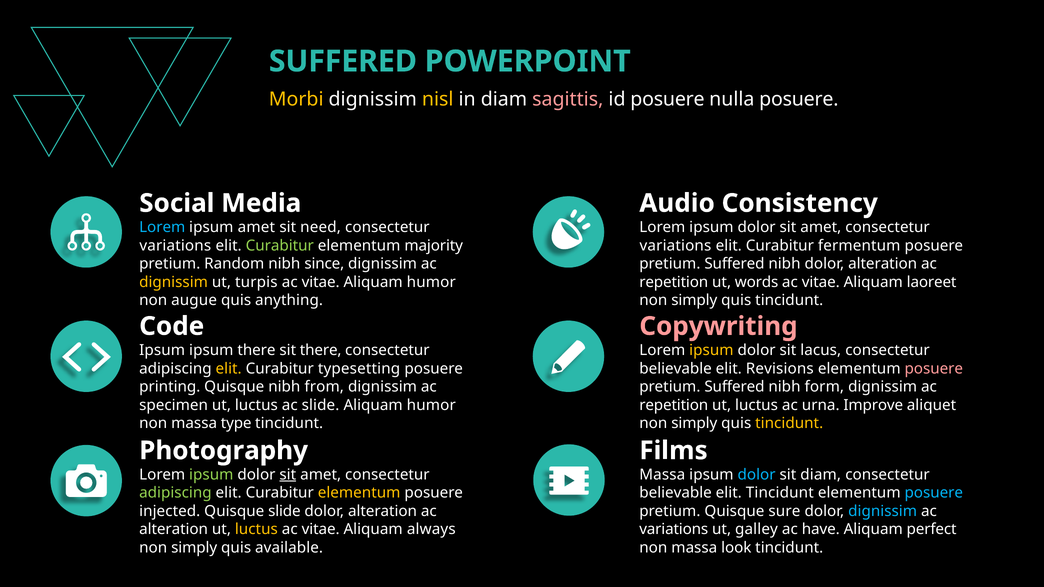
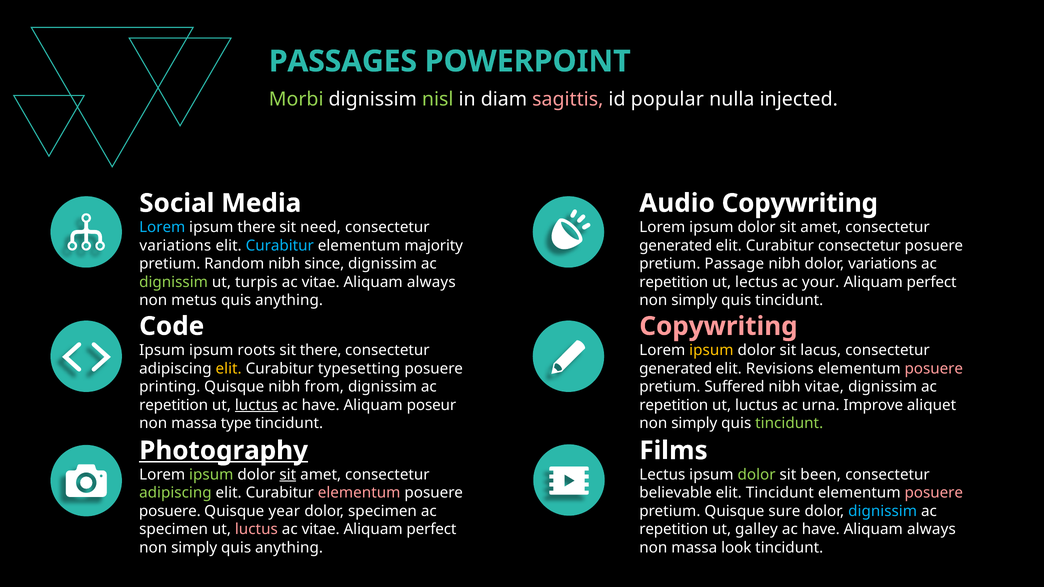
SUFFERED: SUFFERED -> PASSAGES (343, 61)
Morbi colour: yellow -> light green (296, 99)
nisl colour: yellow -> light green (438, 99)
id posuere: posuere -> popular (667, 99)
nulla posuere: posuere -> injected (799, 99)
Audio Consistency: Consistency -> Copywriting (800, 203)
ipsum amet: amet -> there (256, 227)
Curabitur colour: light green -> light blue (280, 246)
variations: variations -> generated (676, 246)
Curabitur fermentum: fermentum -> consectetur (859, 246)
Suffered: Suffered -> Passage (734, 264)
nibh dolor alteration: alteration -> variations (883, 264)
dignissim colour: yellow -> light green (174, 282)
humor: humor -> always (431, 282)
ut words: words -> lectus (756, 282)
vitae: vitae -> your (821, 282)
laoreet: laoreet -> perfect (932, 282)
augue: augue -> metus (194, 300)
ipsum there: there -> roots (256, 350)
believable: believable -> generated (676, 369)
nibh form: form -> vitae (824, 387)
specimen: specimen -> repetition (174, 405)
luctus underline: none -> present (256, 405)
slide: slide -> have (321, 405)
humor: humor -> poseur (431, 405)
tincidunt colour: yellow -> light green (789, 423)
Photography underline: none -> present (224, 451)
Massa: Massa -> Lectus (662, 475)
dolor colour: light blue -> light green (757, 475)
sit diam: diam -> been (821, 475)
elementum colour: yellow -> pink (359, 493)
posuere colour: light blue -> pink (934, 493)
injected: injected -> posuere (170, 511)
Quisque slide: slide -> year (284, 511)
alteration: alteration -> specimen (382, 511)
alteration: alteration -> specimen (174, 530)
luctus colour: yellow -> pink (256, 530)
always: always -> perfect (431, 530)
variations: variations -> repetition (674, 530)
perfect: perfect -> always (931, 530)
available: available -> anything (289, 548)
